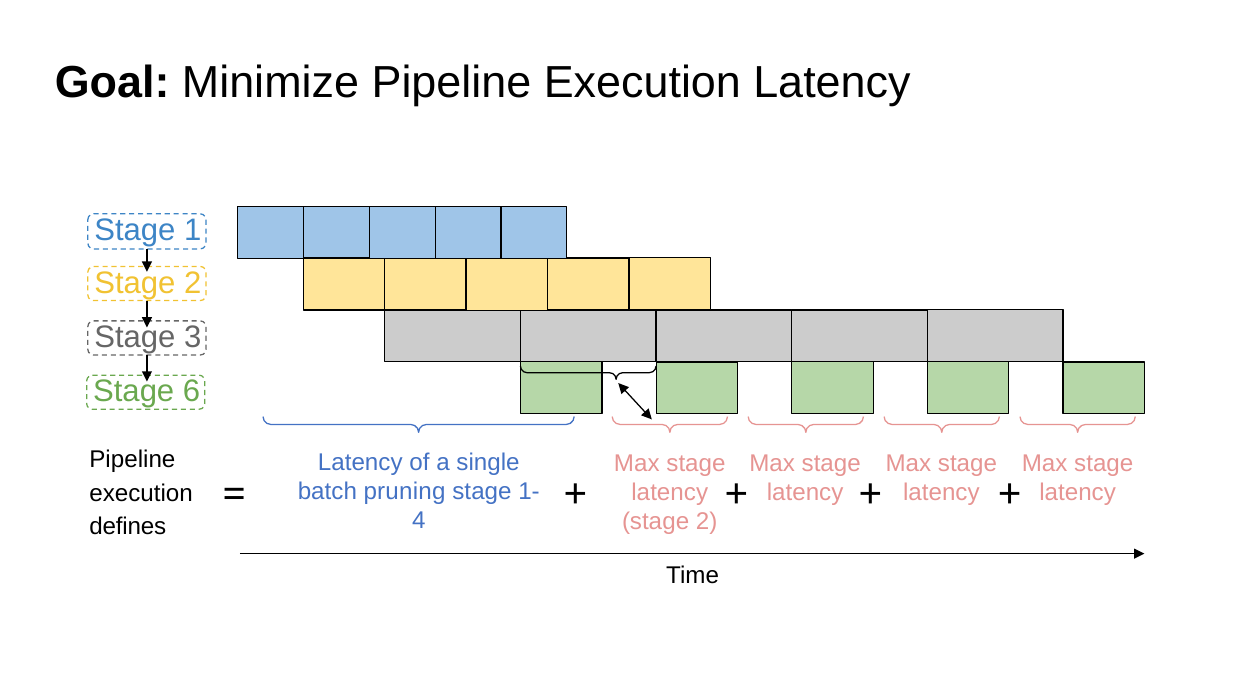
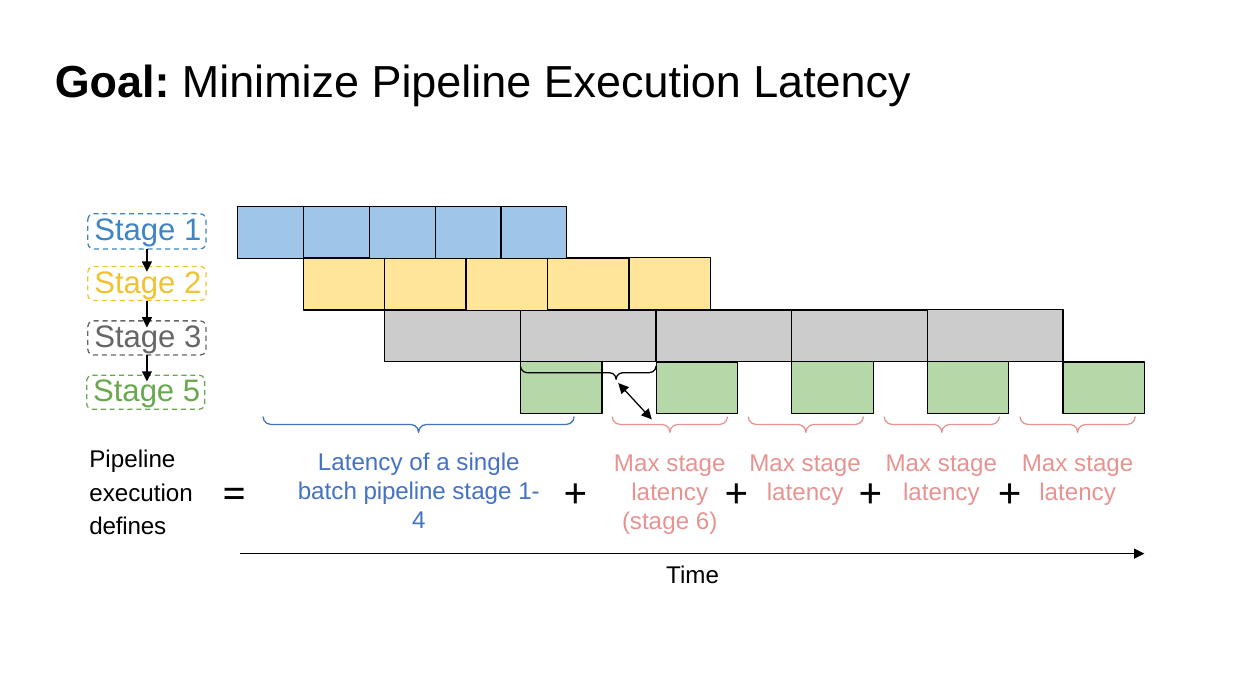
6: 6 -> 5 (191, 392)
batch pruning: pruning -> pipeline (405, 492)
2: 2 -> 6 (707, 522)
